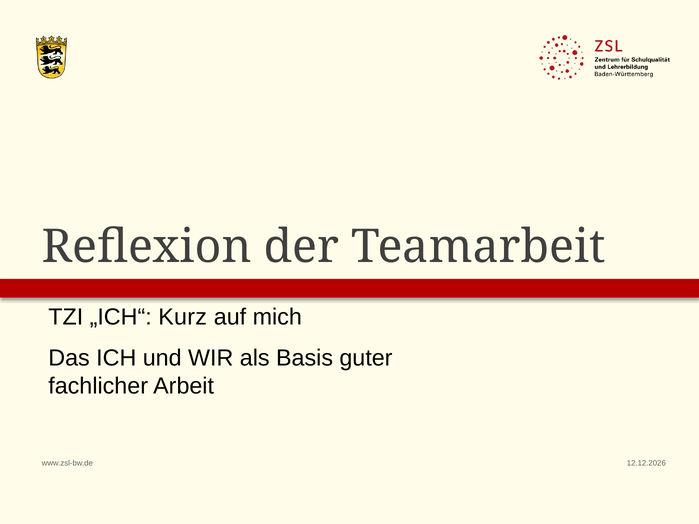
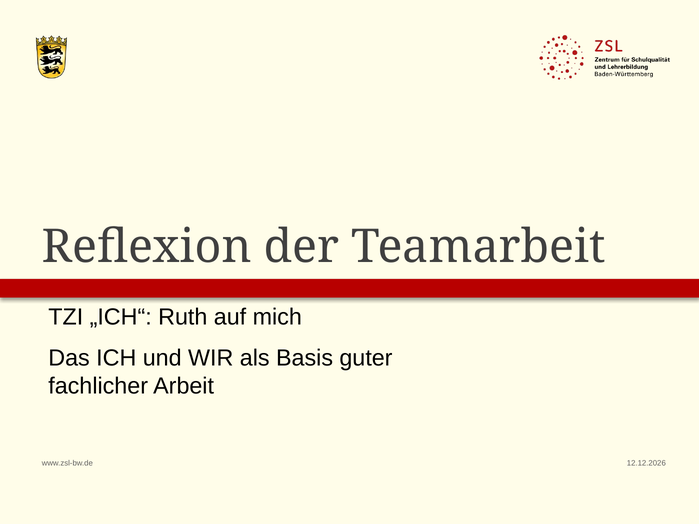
Kurz: Kurz -> Ruth (183, 317)
